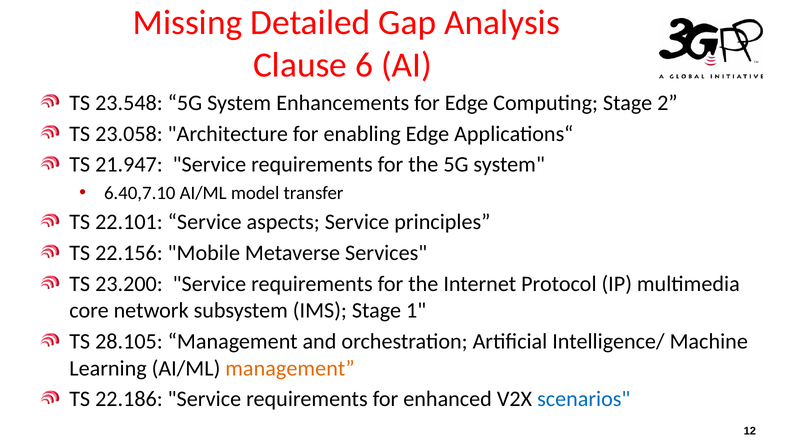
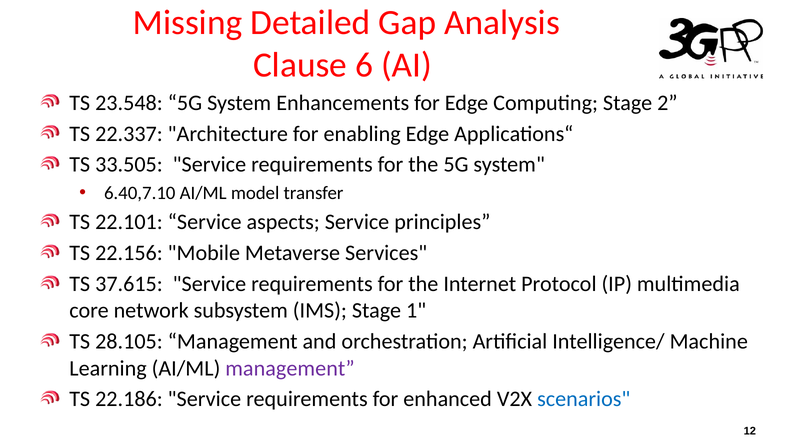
23.058: 23.058 -> 22.337 (129, 134)
21.947: 21.947 -> 33.505 (129, 165)
23.200: 23.200 -> 37.615 (129, 284)
management colour: orange -> purple (290, 368)
